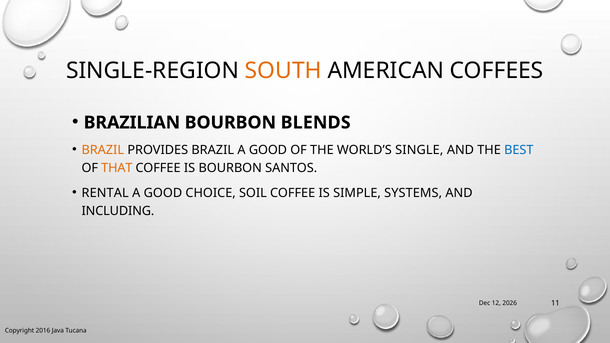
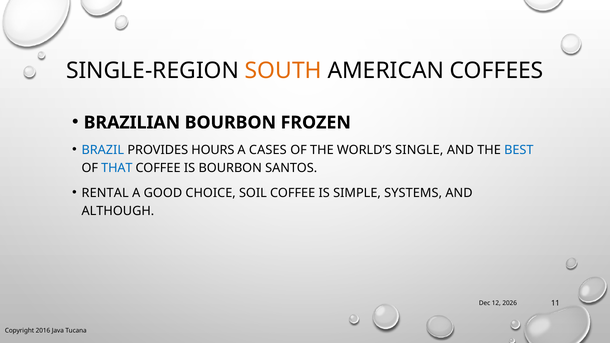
BLENDS: BLENDS -> FROZEN (316, 123)
BRAZIL colour: orange -> blue (103, 150)
PROVIDES BRAZIL: BRAZIL -> HOURS (213, 150)
GOOD: GOOD -> CASES (268, 150)
THAT colour: orange -> blue (117, 168)
INCLUDING: INCLUDING -> ALTHOUGH (118, 211)
